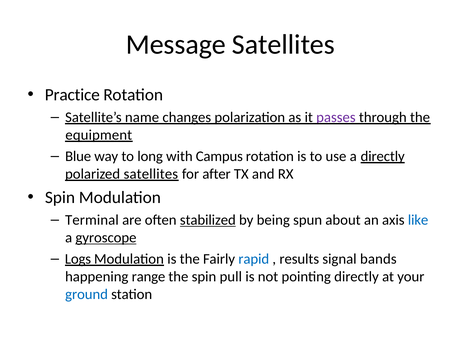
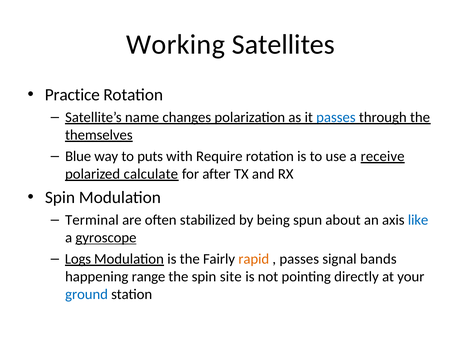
Message: Message -> Working (176, 45)
passes colour: purple -> blue (336, 117)
equipment: equipment -> themselves (99, 135)
long: long -> puts (150, 156)
Campus: Campus -> Require (219, 156)
a directly: directly -> receive (383, 156)
polarized satellites: satellites -> calculate (151, 174)
stabilized underline: present -> none (208, 220)
rapid colour: blue -> orange (254, 259)
results: results -> passes (299, 259)
pull: pull -> site (231, 276)
